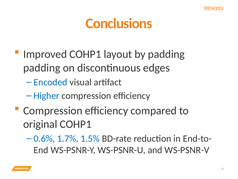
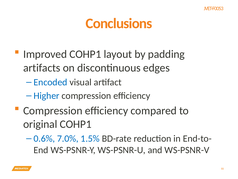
padding: padding -> artifacts (42, 68)
1.7%: 1.7% -> 7.0% (68, 138)
